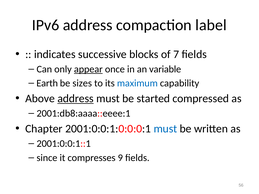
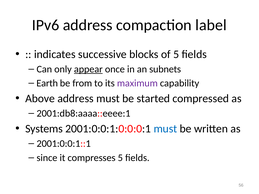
of 7: 7 -> 5 (176, 54)
variable: variable -> subnets (165, 69)
sizes: sizes -> from (82, 83)
maximum colour: blue -> purple (137, 83)
address underline: present -> none (76, 99)
Chapter: Chapter -> Systems (44, 129)
compresses 9: 9 -> 5 (120, 158)
